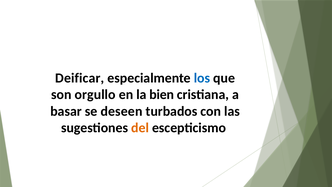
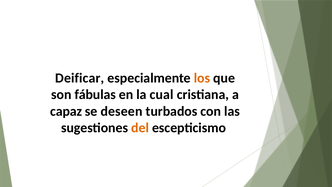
los colour: blue -> orange (202, 78)
orgullo: orgullo -> fábulas (95, 94)
bien: bien -> cual (162, 94)
basar: basar -> capaz (66, 111)
